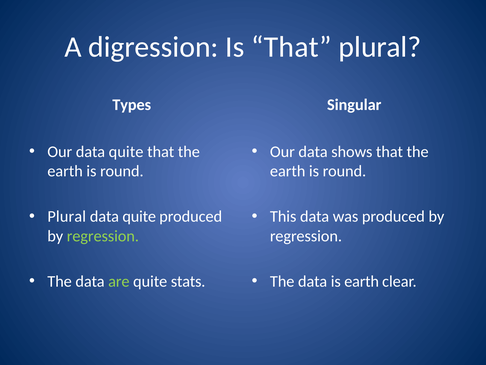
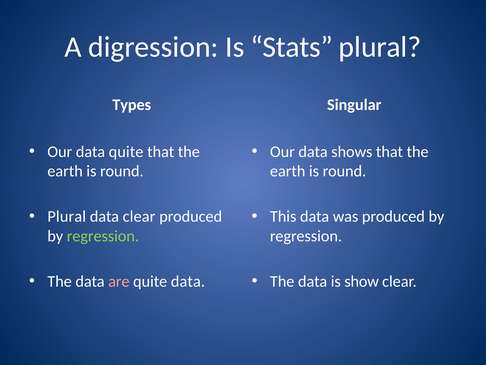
Is That: That -> Stats (292, 47)
quite: quite -> clear (139, 216)
are colour: light green -> pink (119, 281)
quite stats: stats -> data (188, 281)
is earth: earth -> show (362, 281)
